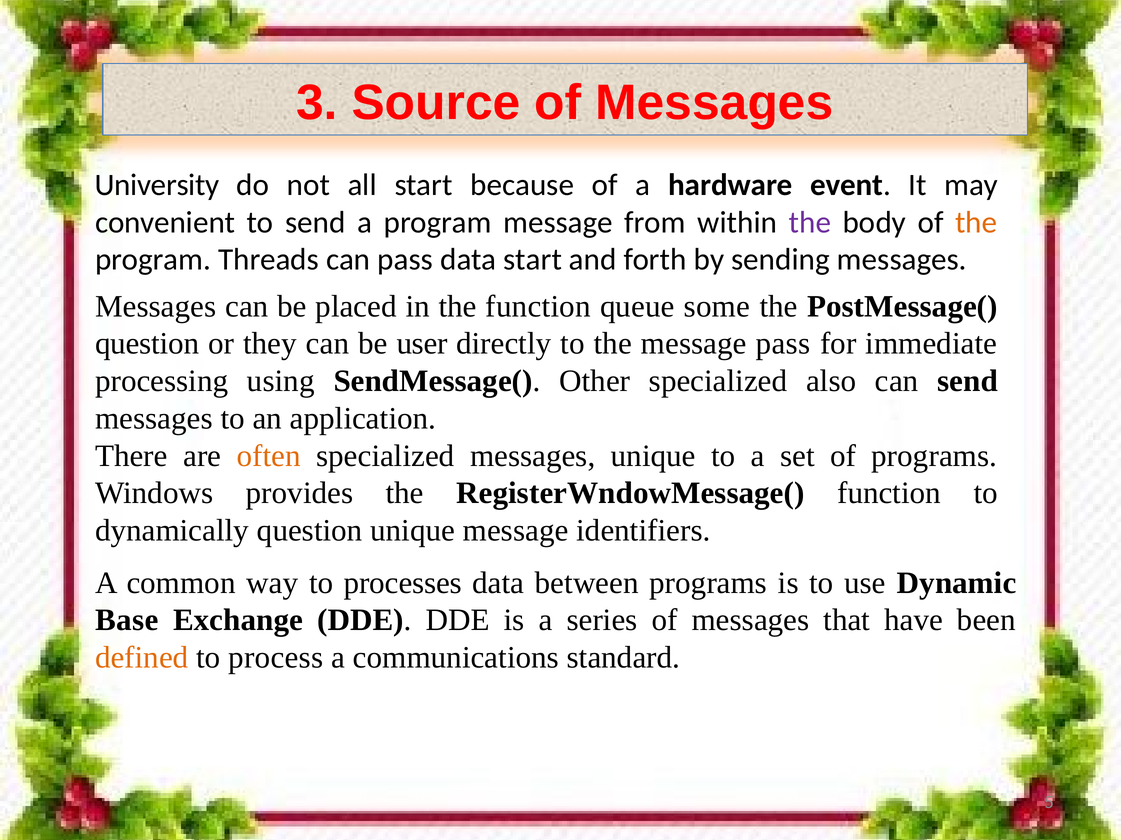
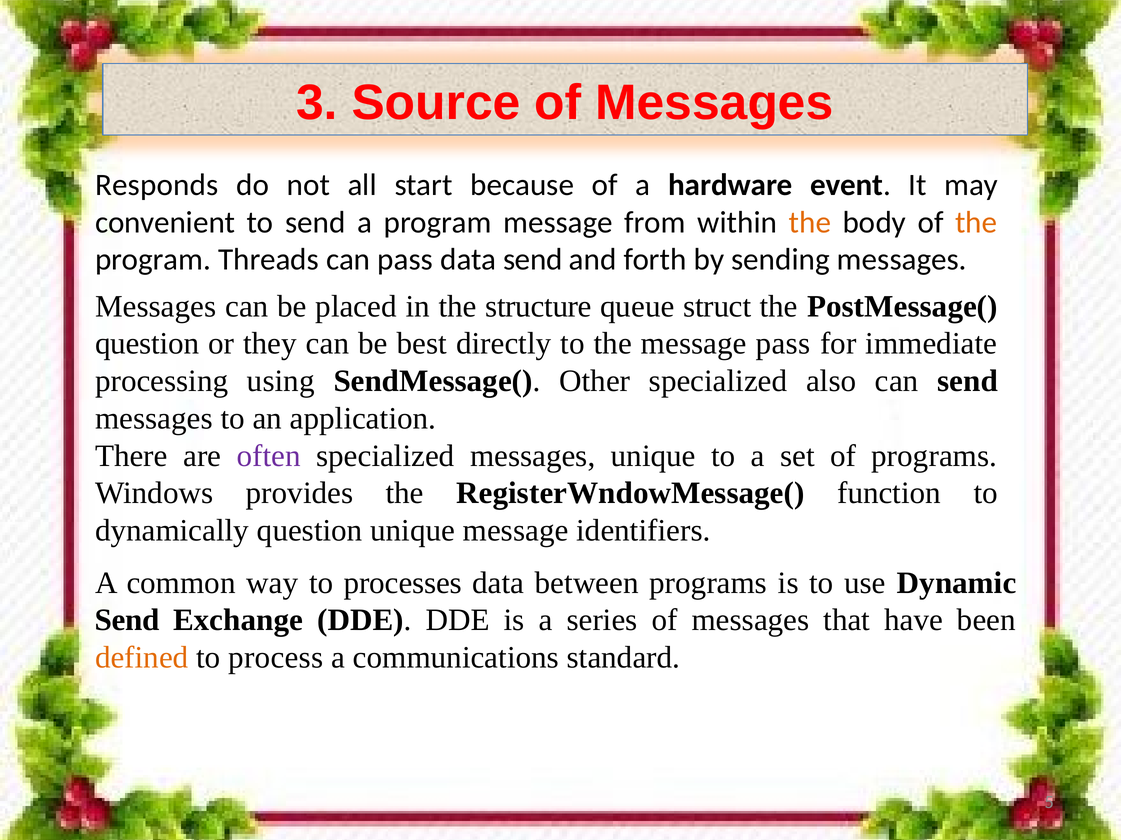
University: University -> Responds (157, 185)
the colour: purple -> orange (810, 223)
data start: start -> send (533, 260)
the function: function -> structure (538, 307)
some: some -> struct (717, 307)
user: user -> best (422, 344)
often colour: orange -> purple (269, 456)
Base: Base -> Send (127, 621)
